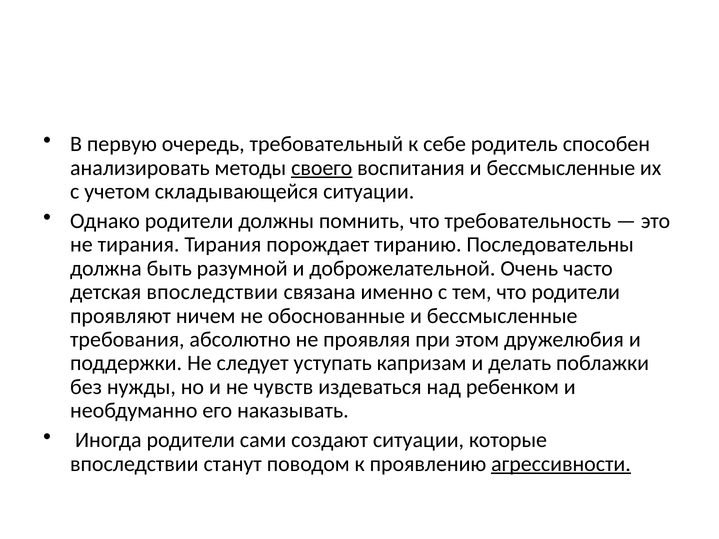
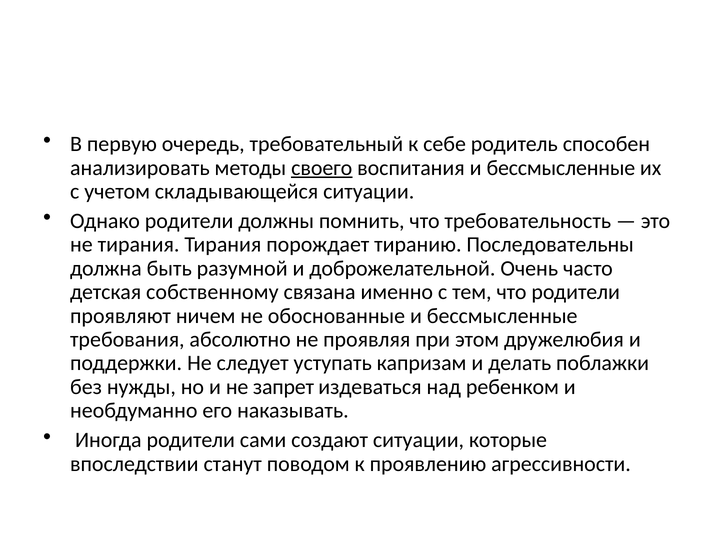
детская впоследствии: впоследствии -> собственному (212, 292)
чувств: чувств -> запрет (284, 387)
агрессивности underline: present -> none (561, 464)
